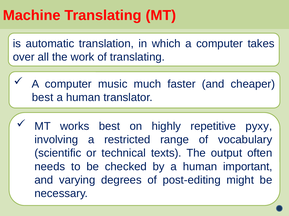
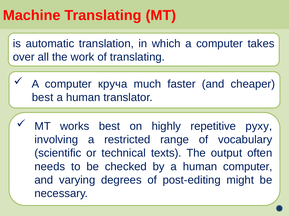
music: music -> круча (113, 84)
human important: important -> computer (248, 167)
